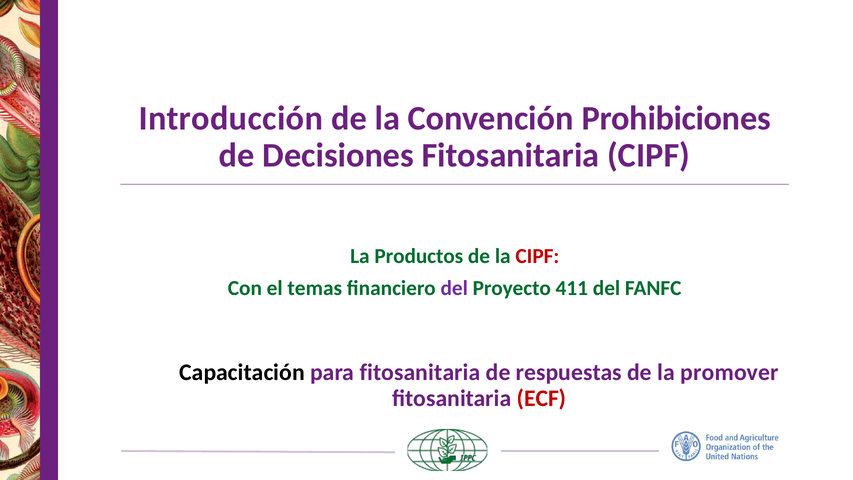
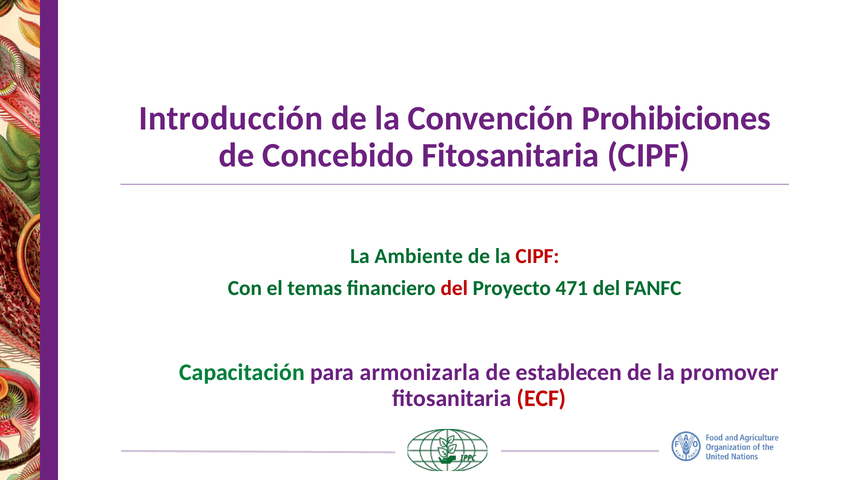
Decisiones: Decisiones -> Concebido (338, 155)
Productos: Productos -> Ambiente (419, 256)
del colour: purple -> red (454, 288)
411: 411 -> 471 (572, 288)
Capacitación colour: black -> green (242, 373)
para fitosanitaria: fitosanitaria -> armonizarla (420, 373)
respuestas: respuestas -> establecen (569, 373)
